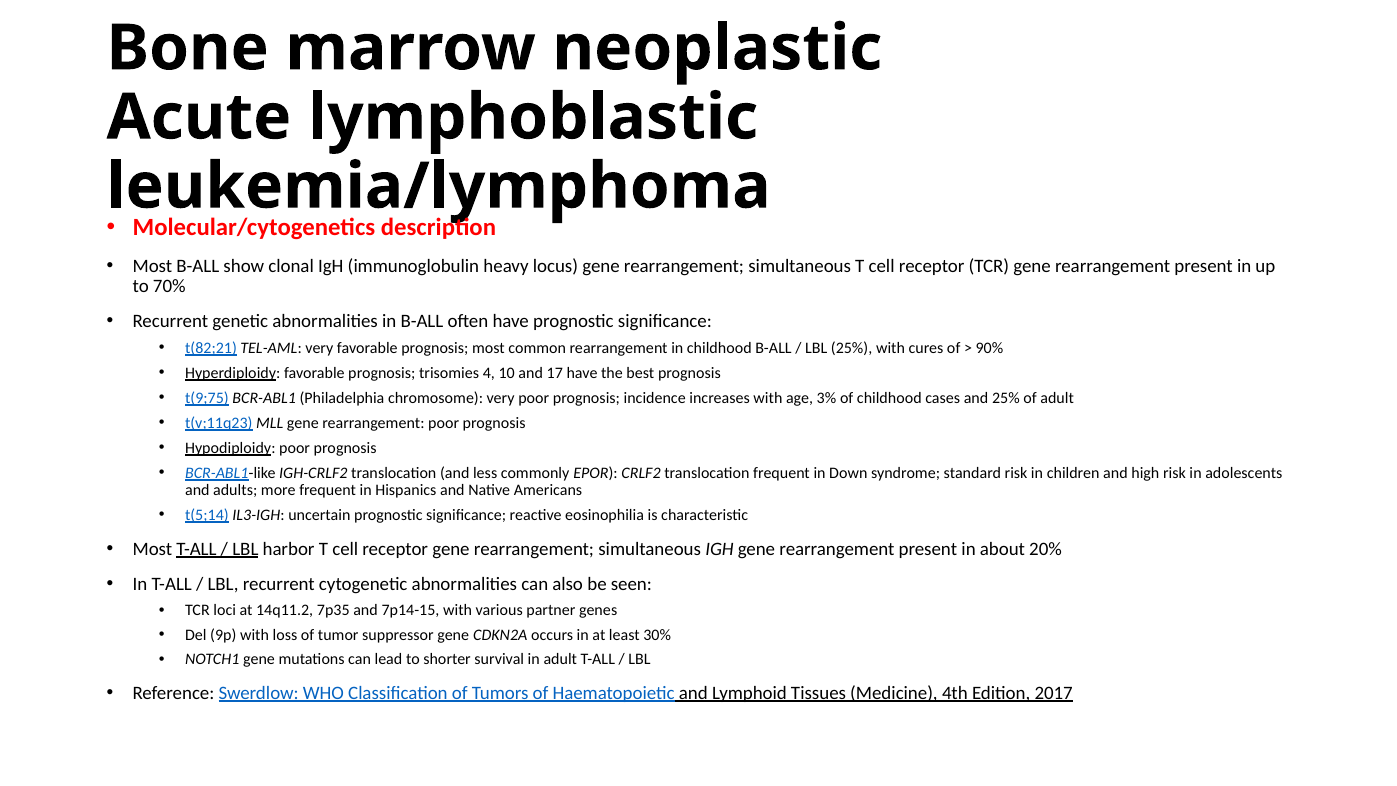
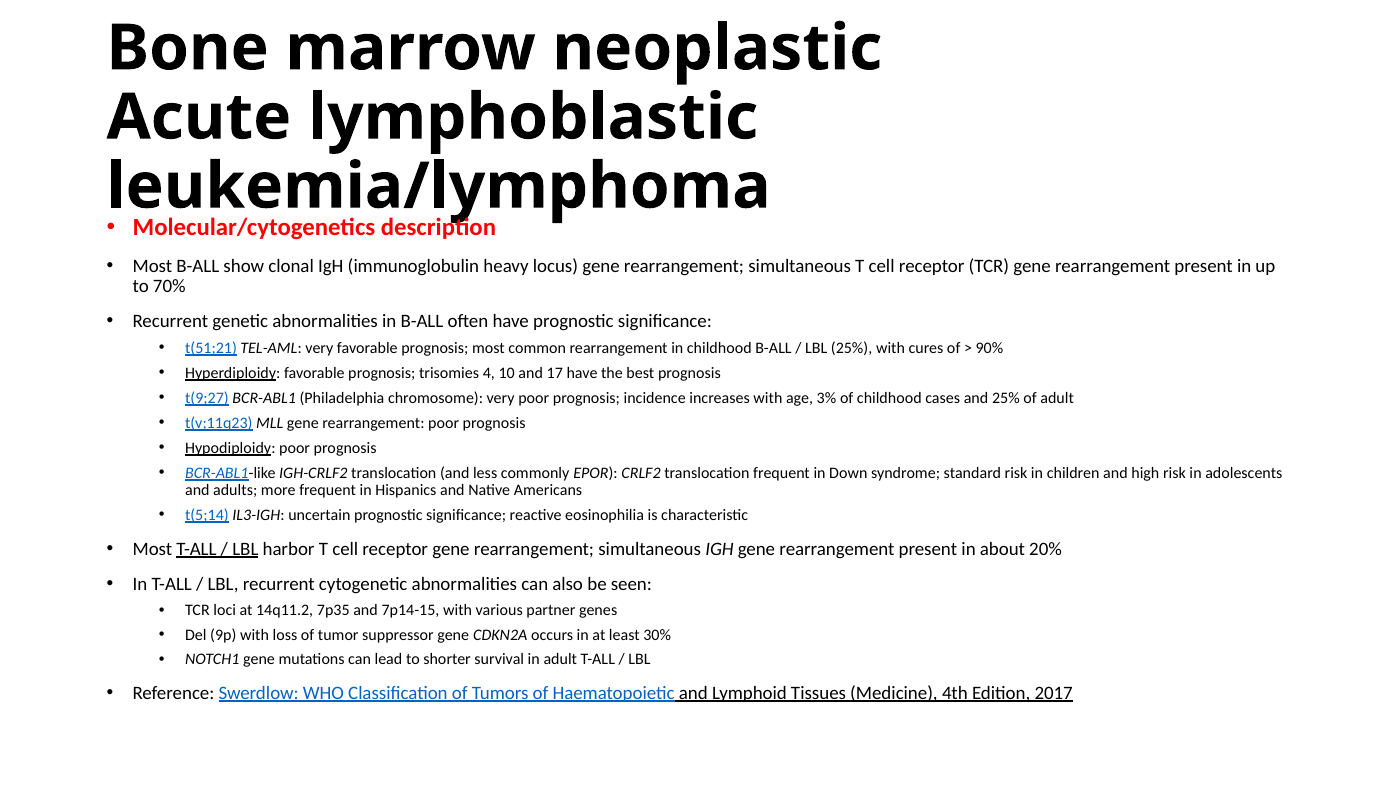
t(82;21: t(82;21 -> t(51;21 (211, 348)
t(9;75: t(9;75 -> t(9;27 (207, 398)
